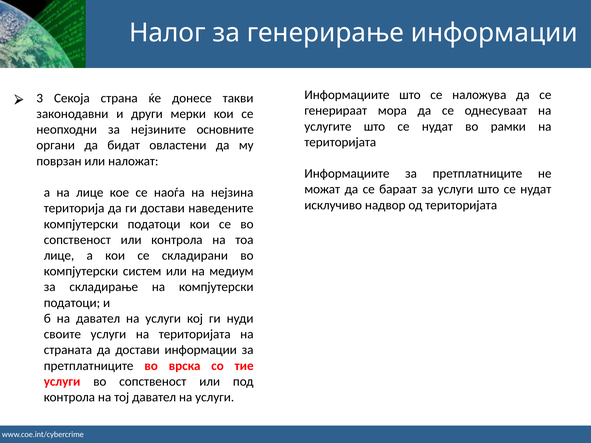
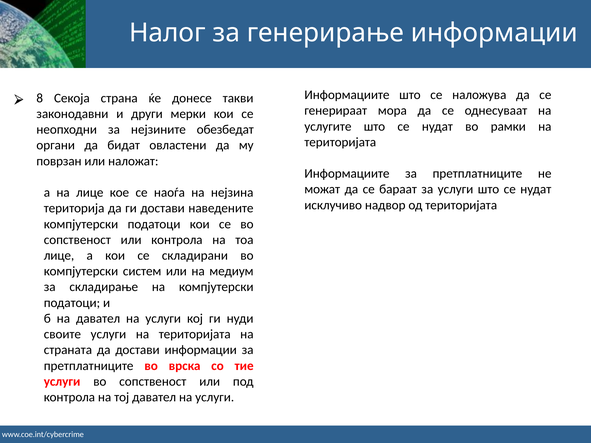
3: 3 -> 8 (40, 98)
основните: основните -> обезбедат (225, 130)
